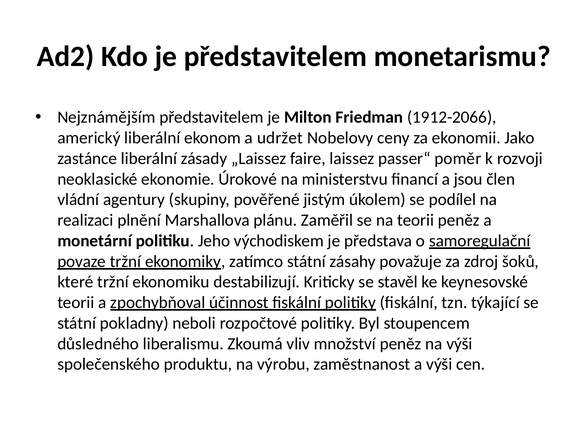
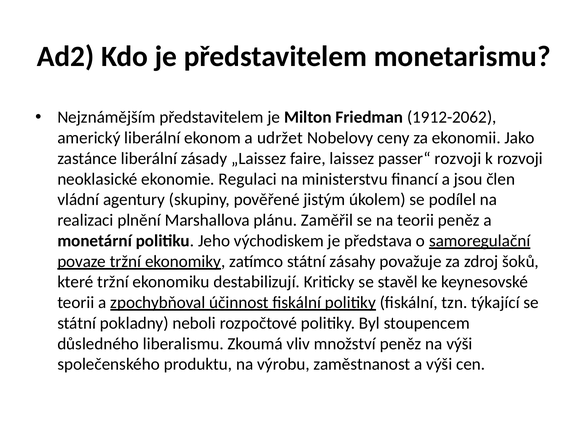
1912-2066: 1912-2066 -> 1912-2062 (452, 117)
passer“ poměr: poměr -> rozvoji (458, 158)
Úrokové: Úrokové -> Regulaci (248, 179)
